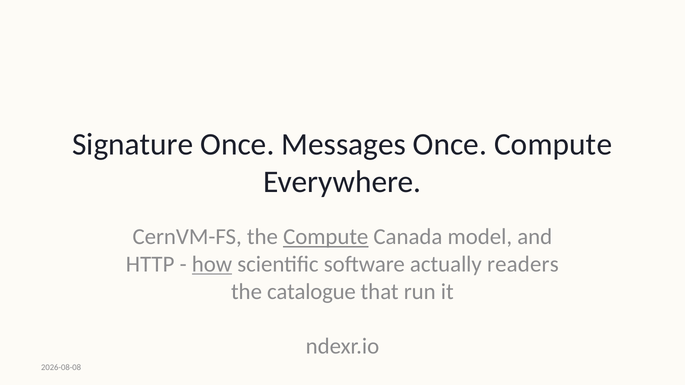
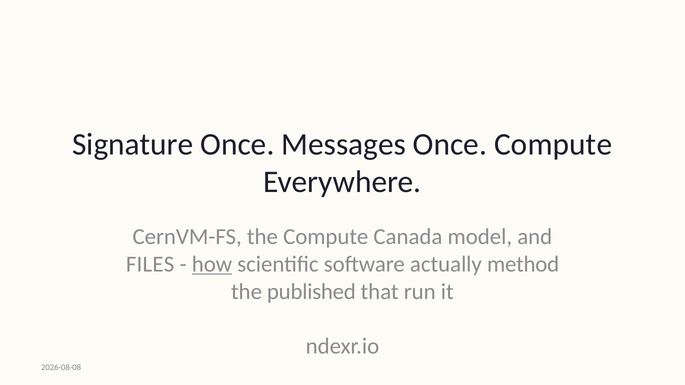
Compute underline: present -> none (326, 237)
HTTP: HTTP -> FILES (150, 264)
readers: readers -> method (523, 264)
catalogue: catalogue -> published (311, 292)
